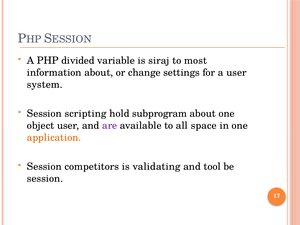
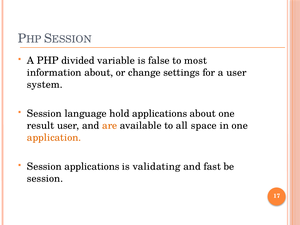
siraj: siraj -> false (159, 61)
scripting: scripting -> language (86, 114)
hold subprogram: subprogram -> applications (160, 114)
object: object -> result (41, 126)
are colour: purple -> orange (110, 126)
Session competitors: competitors -> applications (92, 167)
tool: tool -> fast (212, 167)
